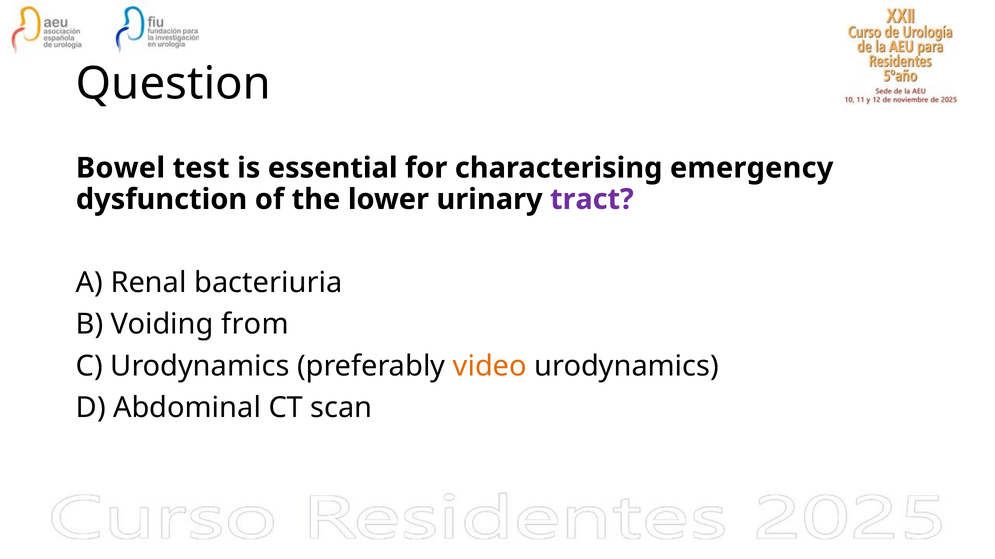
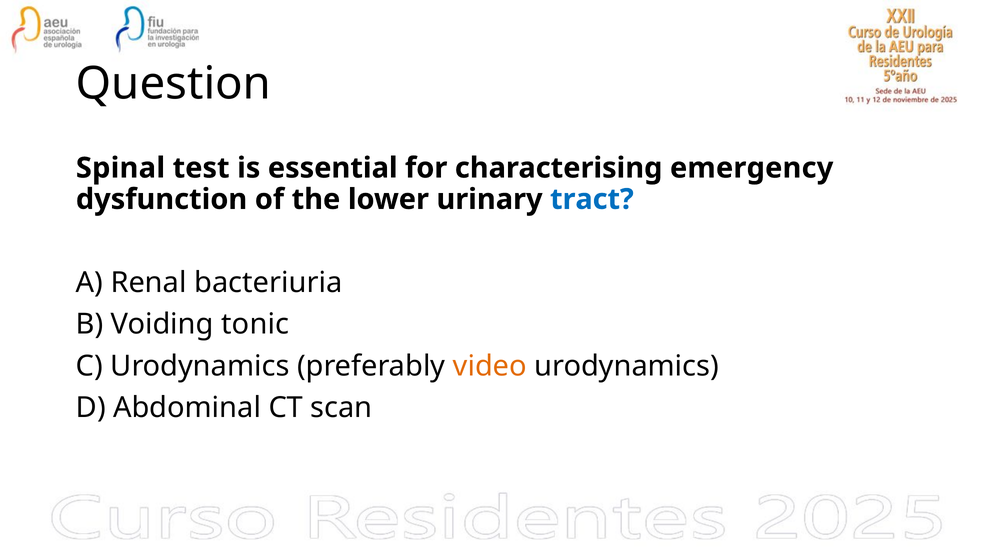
Bowel: Bowel -> Spinal (120, 168)
tract colour: purple -> blue (592, 200)
from: from -> tonic (255, 325)
